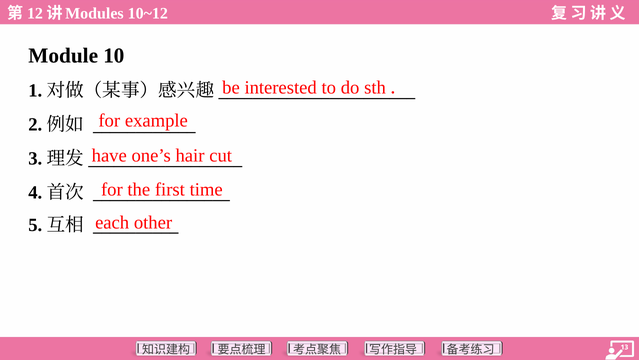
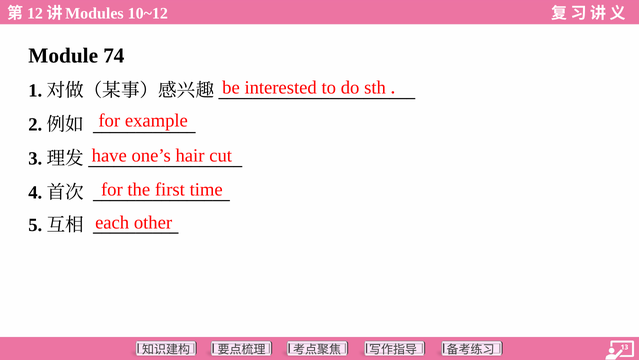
10: 10 -> 74 (114, 56)
